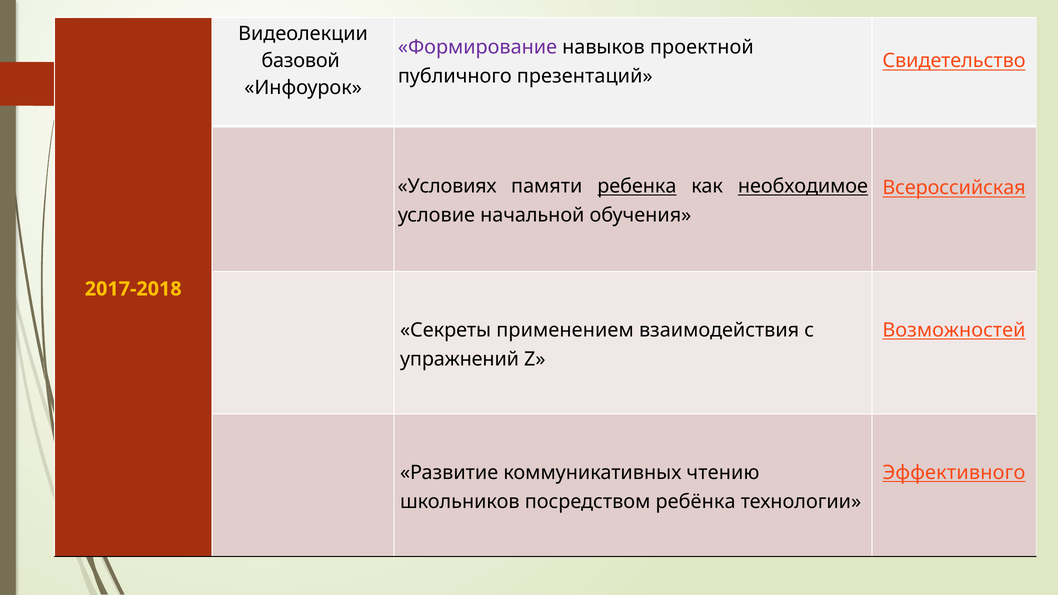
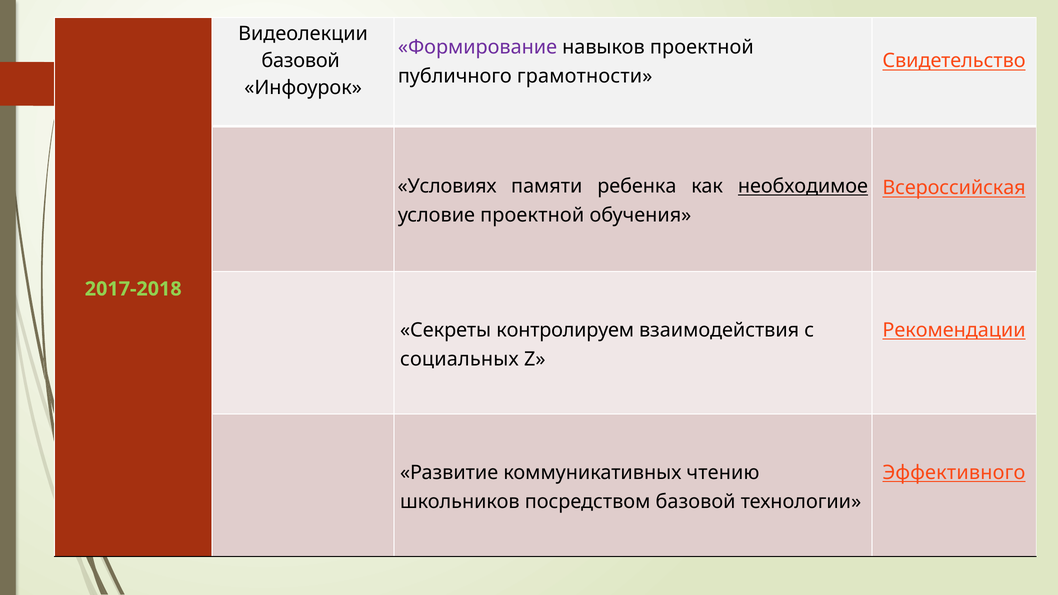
презентаций: презентаций -> грамотности (585, 76)
ребенка underline: present -> none (637, 186)
условие начальной: начальной -> проектной (532, 215)
2017-2018 colour: yellow -> light green (133, 289)
применением: применением -> контролируем (565, 330)
Возможностей: Возможностей -> Рекомендации (954, 330)
упражнений: упражнений -> социальных (459, 359)
посредством ребёнка: ребёнка -> базовой (696, 502)
